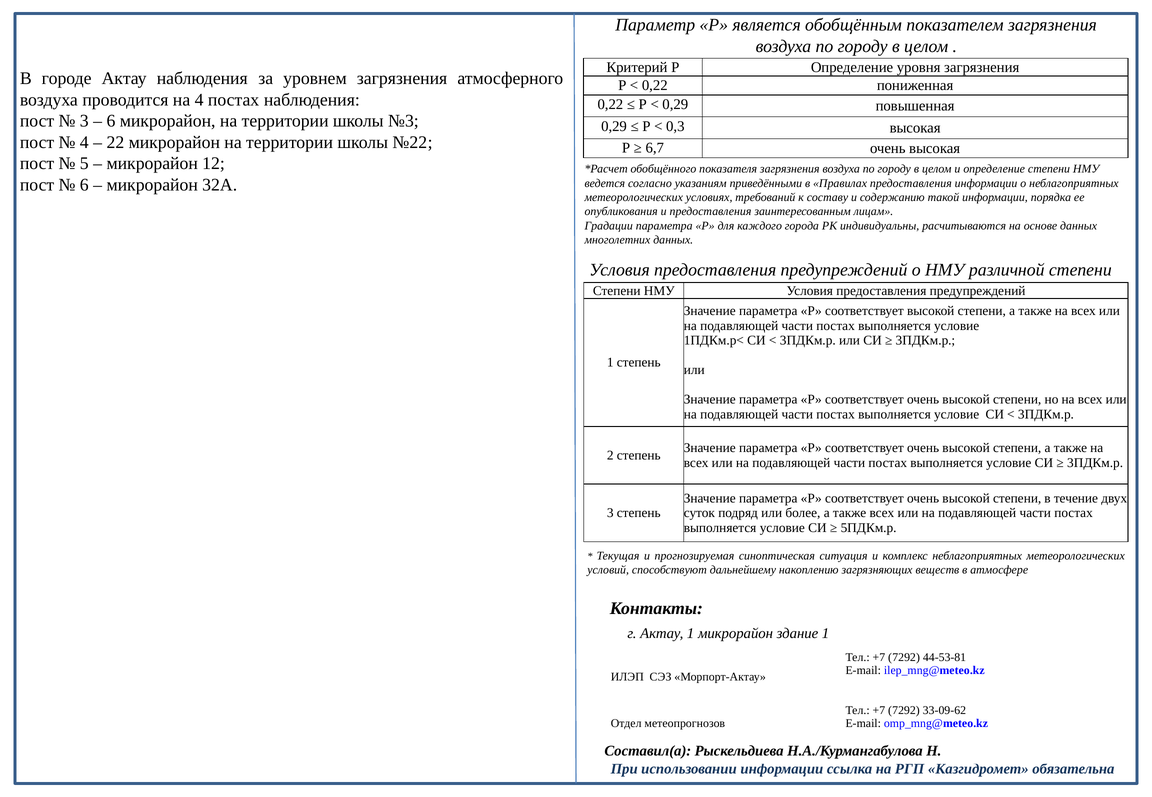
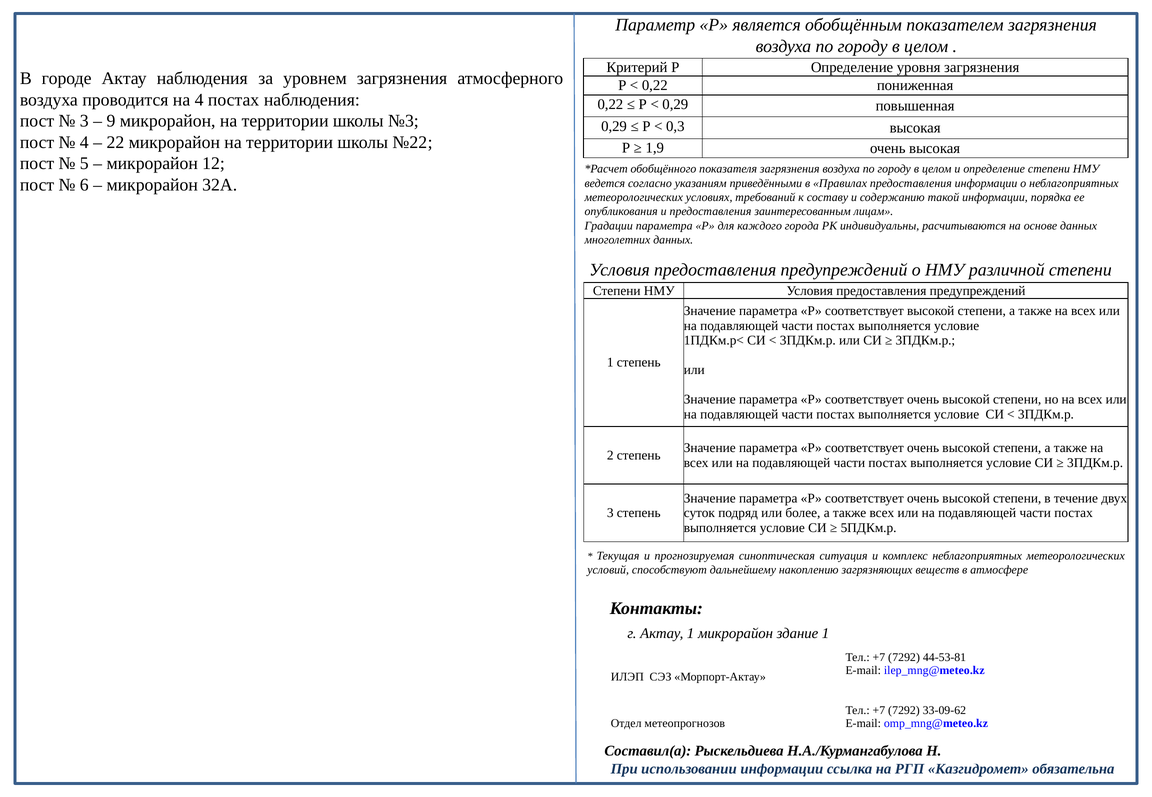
6: 6 -> 9 (111, 121)
6,7: 6,7 -> 1,9 (655, 148)
